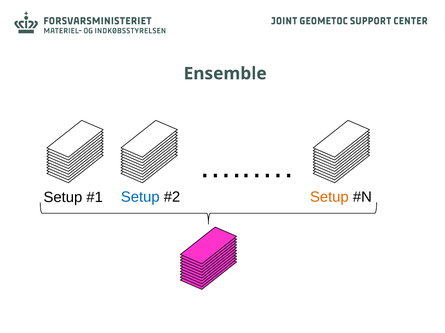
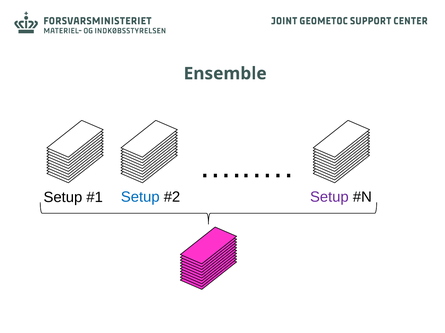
Setup colour: orange -> purple (329, 197)
